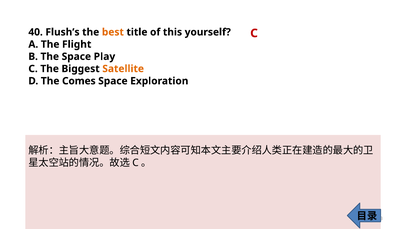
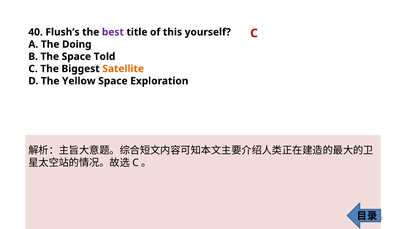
best colour: orange -> purple (113, 32)
Flight: Flight -> Doing (77, 44)
Play: Play -> Told (105, 56)
Comes: Comes -> Yellow (79, 81)
